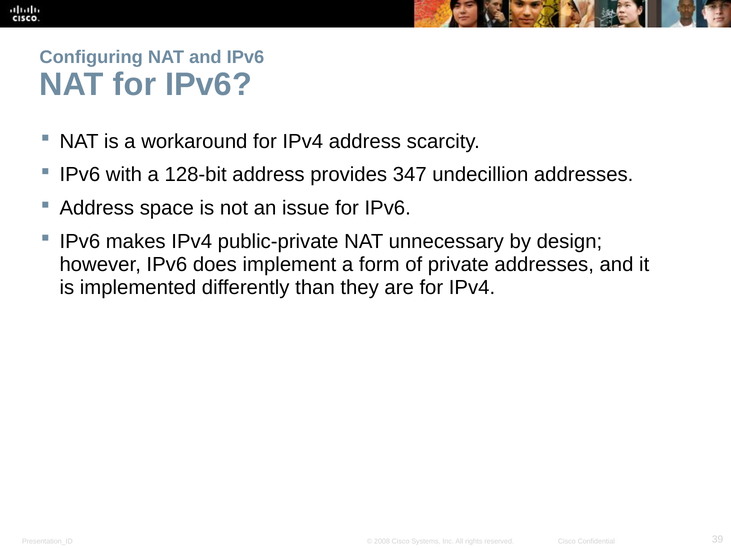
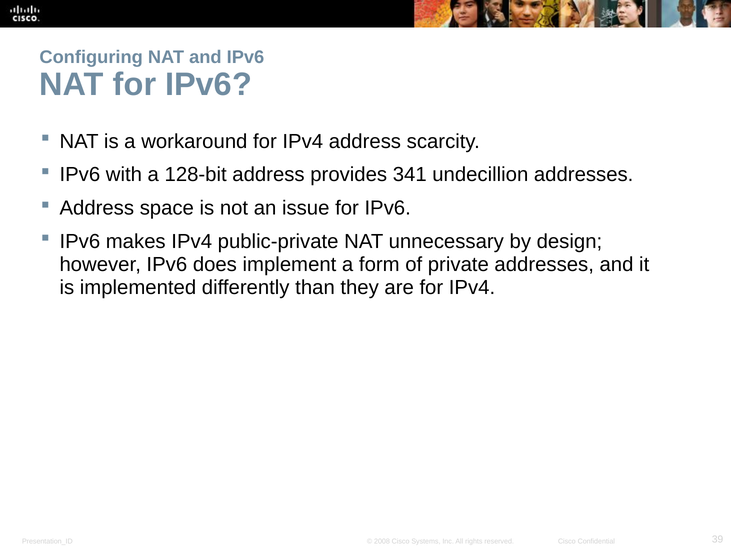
347: 347 -> 341 (410, 175)
